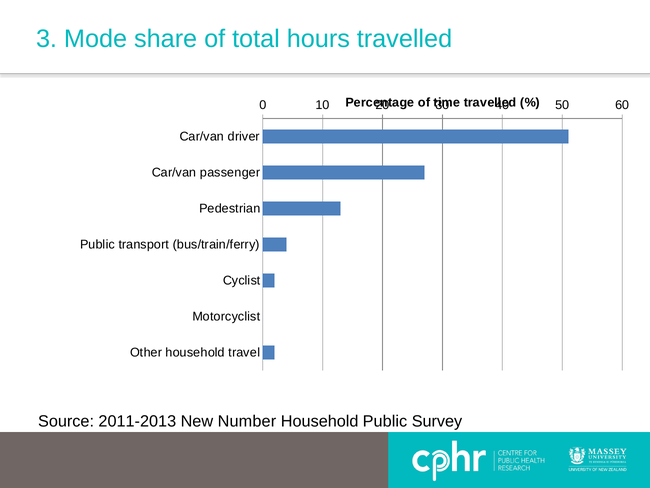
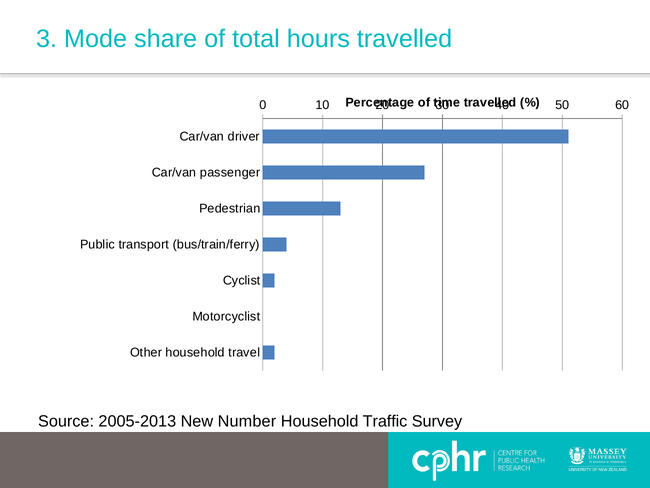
2011-2013: 2011-2013 -> 2005-2013 (137, 421)
Household Public: Public -> Traffic (385, 421)
